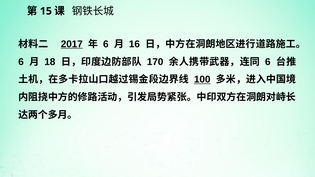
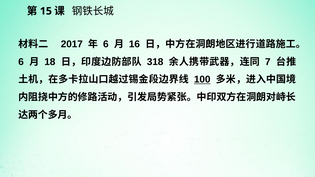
2017 underline: present -> none (72, 44)
170: 170 -> 318 (155, 62)
6: 6 -> 7 (268, 62)
